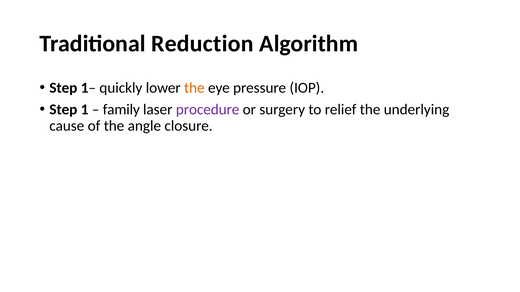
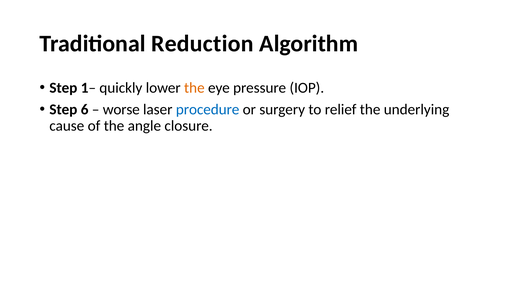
1: 1 -> 6 (85, 110)
family: family -> worse (121, 110)
procedure colour: purple -> blue (208, 110)
